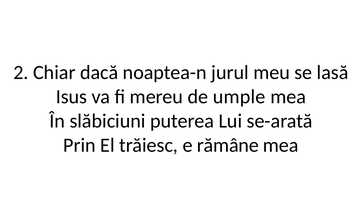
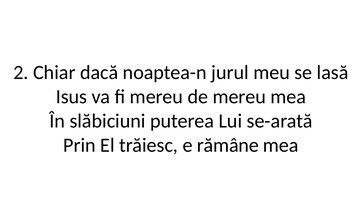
de umple: umple -> mereu (239, 97)
